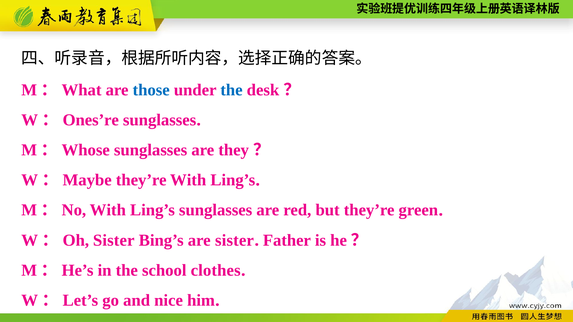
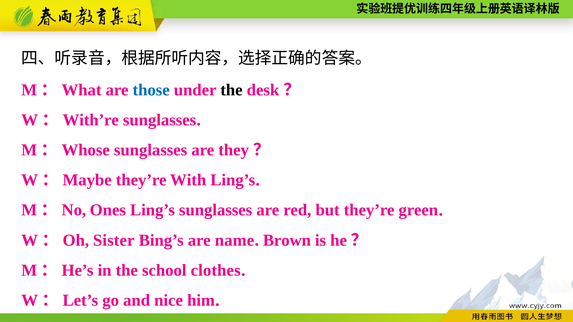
the colour: blue -> black (231, 90)
Ones’re: Ones’re -> With’re (91, 120)
With: With -> Ones (108, 210)
are sister: sister -> name (234, 240)
Father: Father -> Brown (287, 240)
